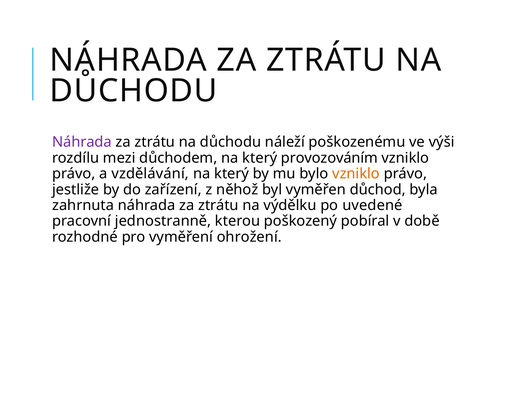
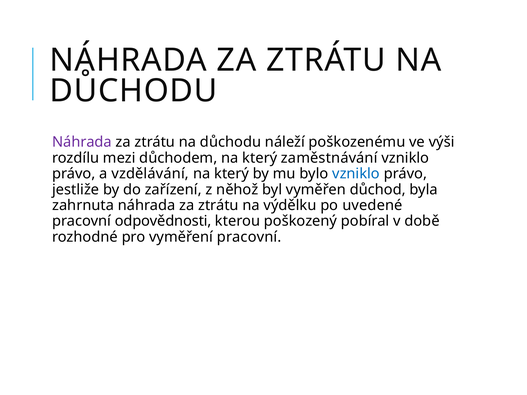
provozováním: provozováním -> zaměstnávání (329, 158)
vzniklo colour: orange -> blue (356, 174)
jednostranně: jednostranně -> odpovědnosti (163, 221)
vyměření ohrožení: ohrožení -> pracovní (249, 237)
